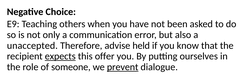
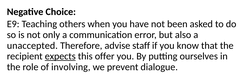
held: held -> staff (141, 46)
someone: someone -> involving (71, 67)
prevent underline: present -> none (123, 67)
